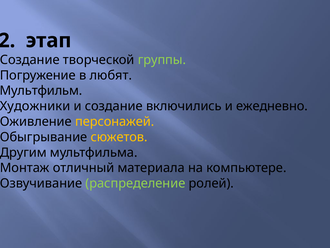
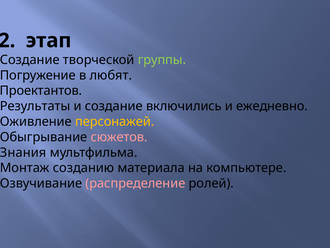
Мультфильм: Мультфильм -> Проектантов (41, 91)
Художники: Художники -> Результаты (35, 106)
сюжетов colour: yellow -> pink (119, 137)
Другим: Другим -> Знания (23, 152)
отличный: отличный -> созданию (84, 168)
распределение colour: light green -> pink (135, 183)
